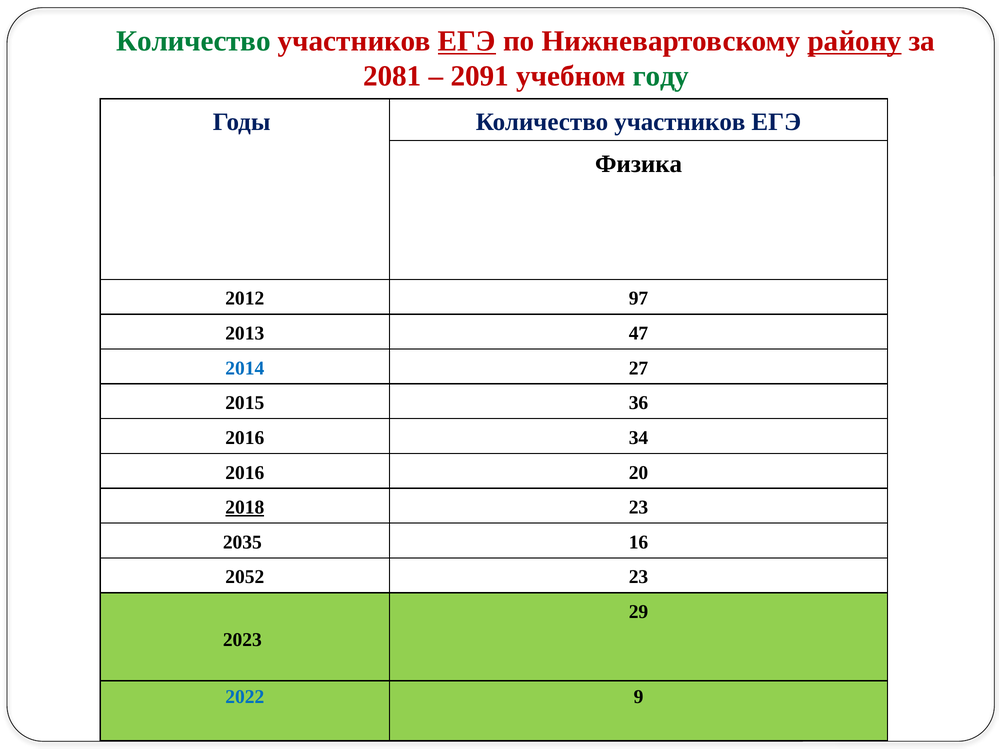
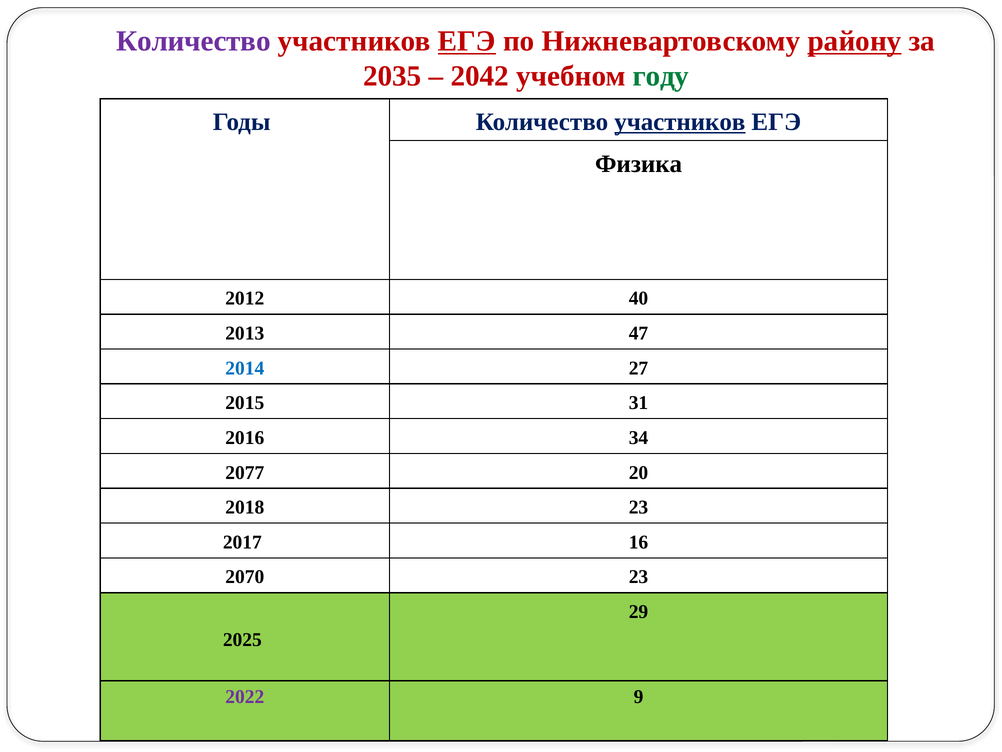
Количество colour: green -> purple (193, 41)
2081: 2081 -> 2035 (392, 76)
2091: 2091 -> 2042 (480, 76)
участников underline: none -> present (680, 122)
97: 97 -> 40 (639, 298)
36: 36 -> 31 (639, 403)
2016: 2016 -> 2077 (245, 472)
2018 underline: present -> none (245, 507)
2035: 2035 -> 2017 (242, 542)
2052: 2052 -> 2070 (245, 577)
2023: 2023 -> 2025 (242, 640)
2022 colour: blue -> purple (245, 696)
